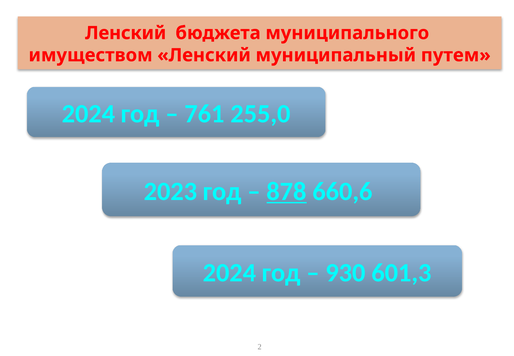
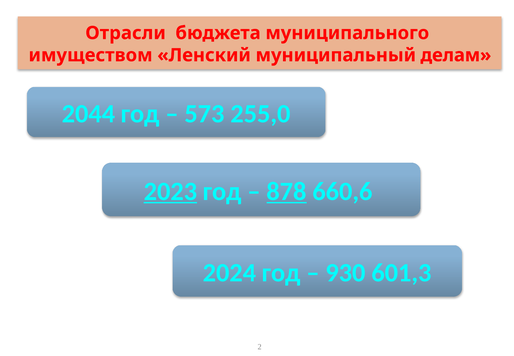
Ленский: Ленский -> Отрасли (126, 33)
путем: путем -> делам (456, 55)
2024: 2024 -> 2044 (88, 114)
761: 761 -> 573 (204, 114)
2023 underline: none -> present (170, 191)
